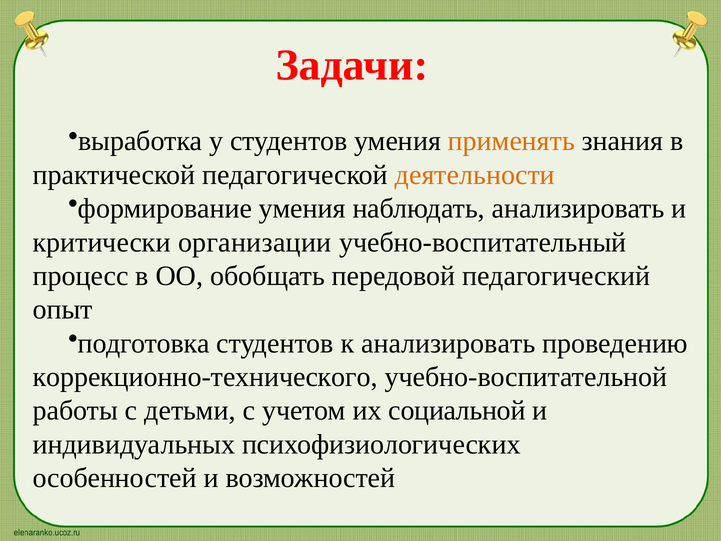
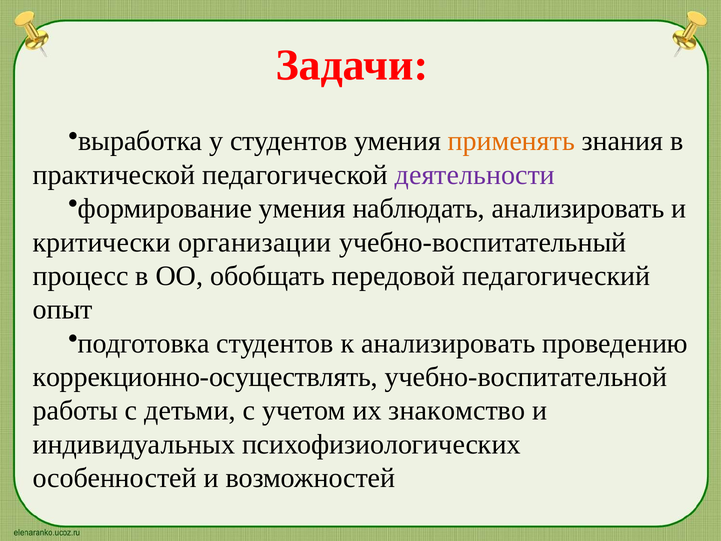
деятельности colour: orange -> purple (475, 175)
коррекционно-технического: коррекционно-технического -> коррекционно-осуществлять (205, 377)
социальной: социальной -> знакомство (457, 410)
